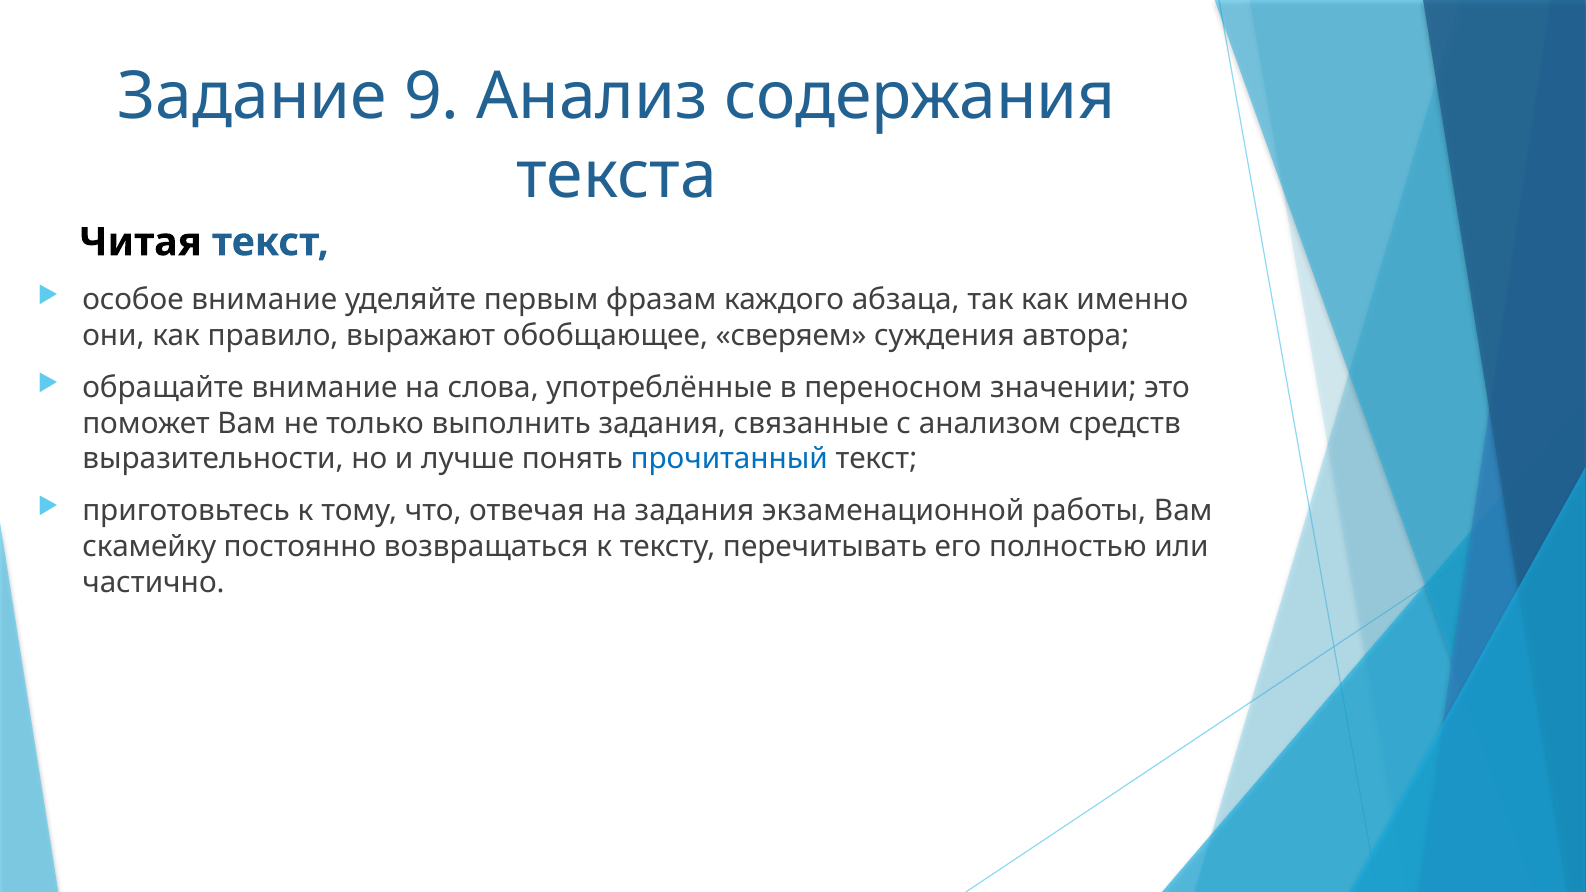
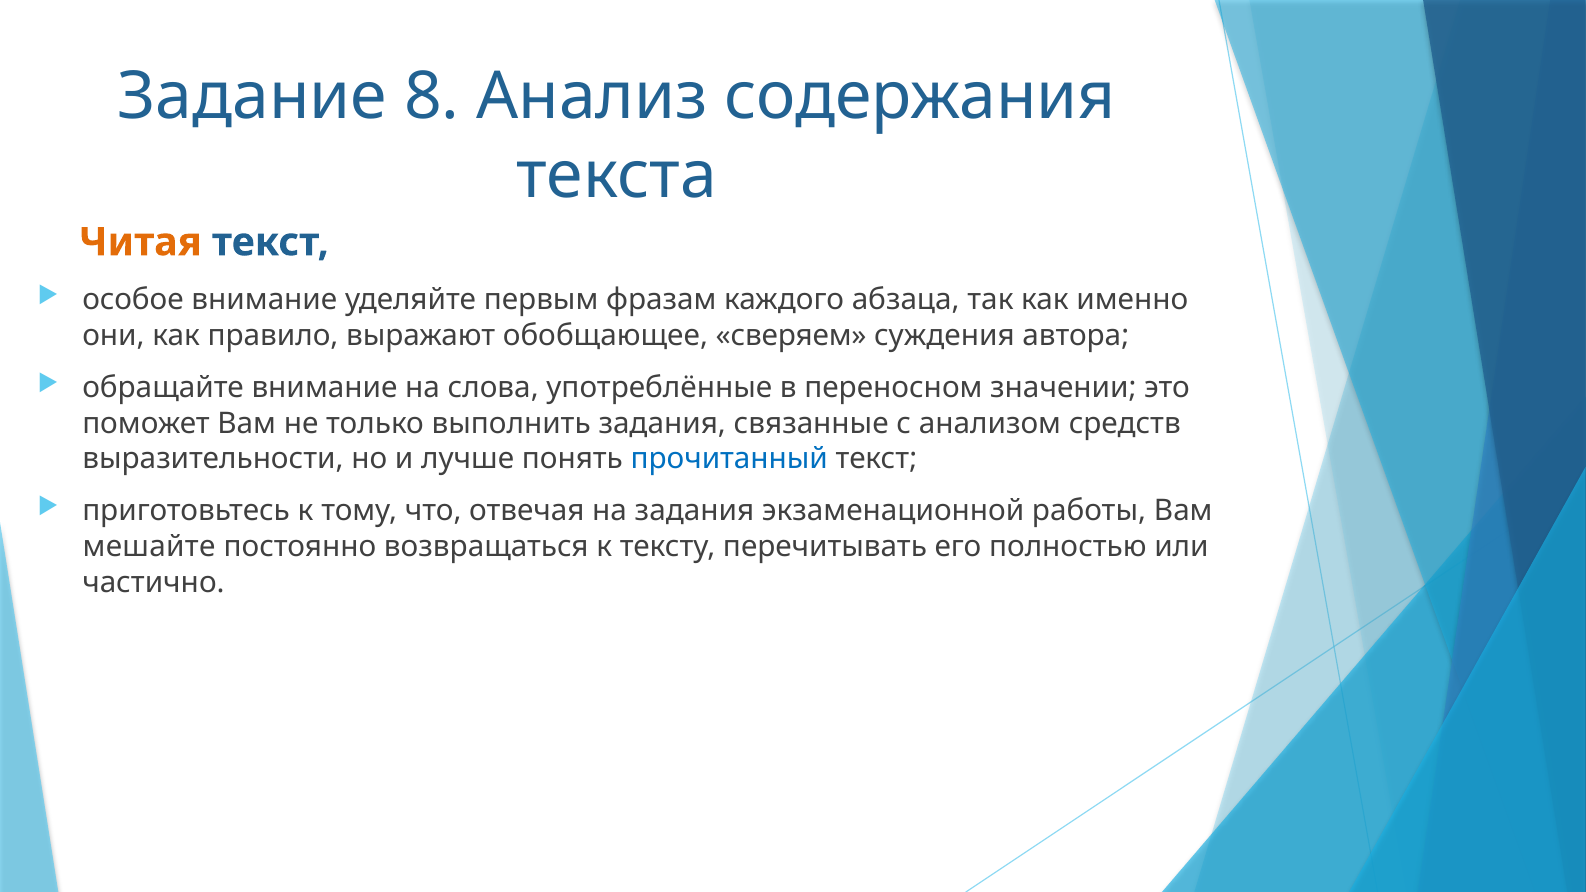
9: 9 -> 8 (432, 97)
Читая colour: black -> orange (140, 242)
скамейку: скамейку -> мешайте (149, 547)
